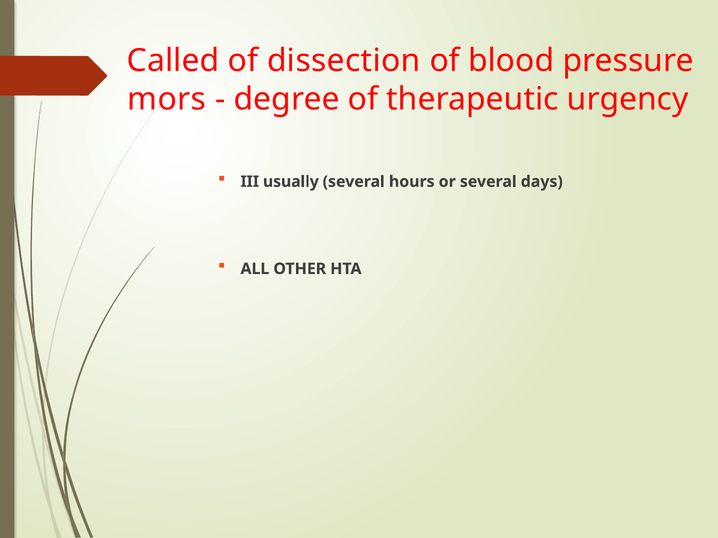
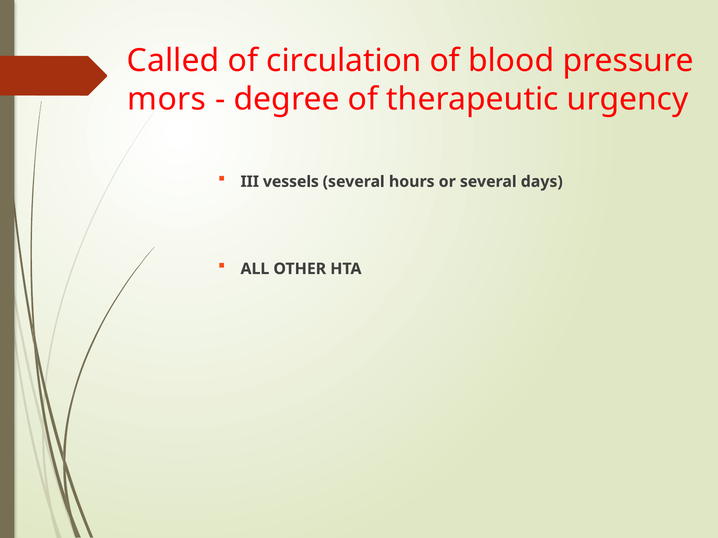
dissection: dissection -> circulation (344, 61)
usually: usually -> vessels (291, 182)
